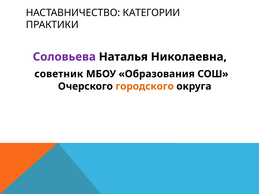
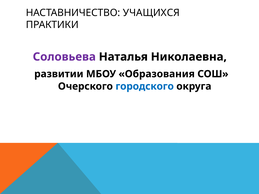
КАТЕГОРИИ: КАТЕГОРИИ -> УЧАЩИХСЯ (151, 13)
советник: советник -> развитии (59, 74)
городского colour: orange -> blue (145, 86)
